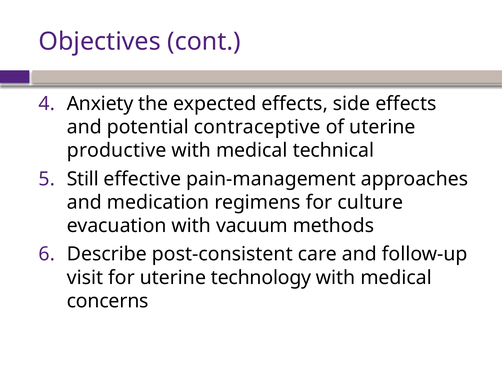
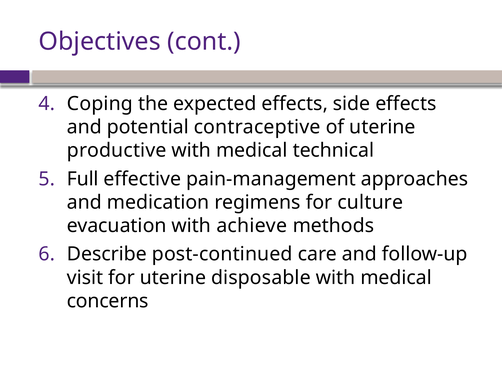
Anxiety: Anxiety -> Coping (100, 103)
Still: Still -> Full (83, 179)
vacuum: vacuum -> achieve (252, 226)
post-consistent: post-consistent -> post-continued (222, 254)
technology: technology -> disposable (261, 277)
